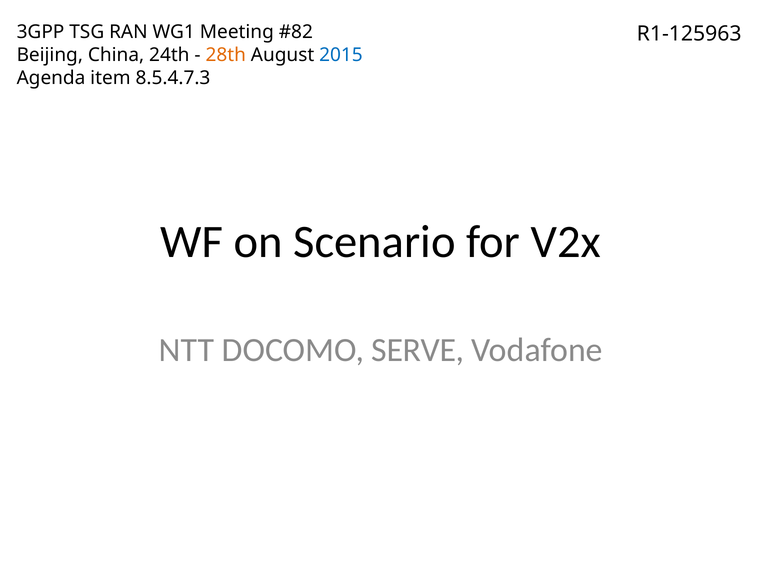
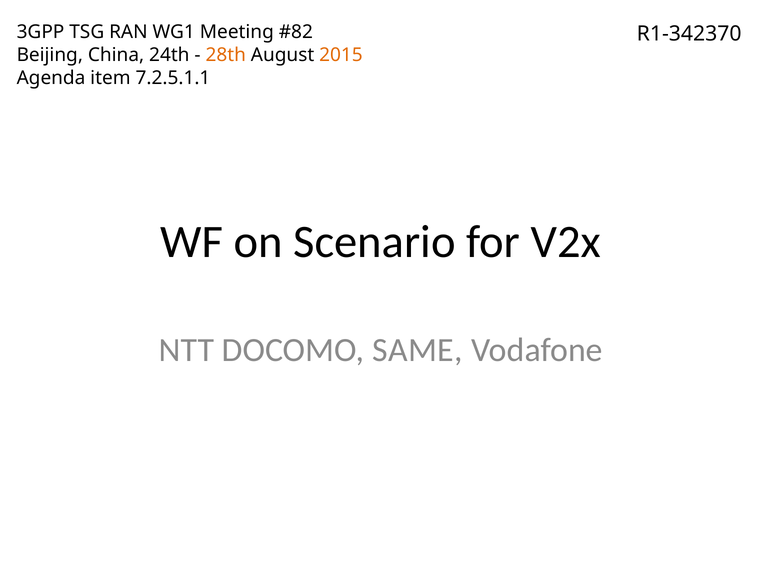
R1-125963: R1-125963 -> R1-342370 (689, 34)
2015 colour: blue -> orange (341, 55)
8.5.4.7.3: 8.5.4.7.3 -> 7.2.5.1.1 (173, 78)
SERVE: SERVE -> SAME (418, 350)
